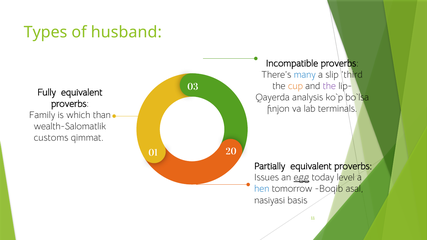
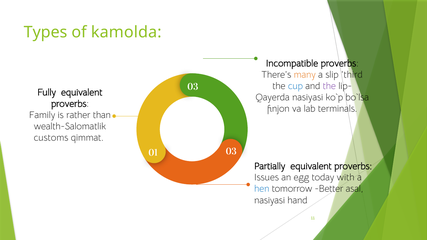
husband: husband -> kamolda (126, 32)
many colour: blue -> orange (305, 75)
cup colour: orange -> blue (295, 86)
Qayerda analysis: analysis -> nasiyasi (308, 97)
which: which -> rather (78, 115)
01 20: 20 -> 03 (231, 152)
egg underline: present -> none (301, 178)
level: level -> with (346, 178)
Boqib: Boqib -> Better (329, 189)
basis: basis -> hand (297, 200)
